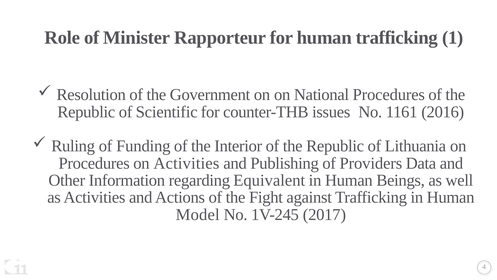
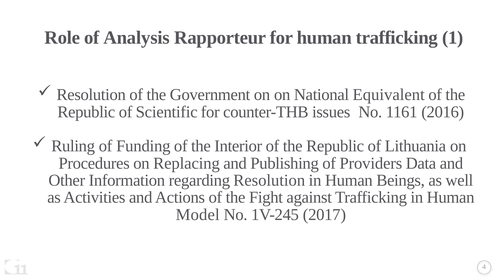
Minister: Minister -> Analysis (137, 38)
National Procedures: Procedures -> Equivalent (389, 95)
on Activities: Activities -> Replacing (187, 163)
regarding Equivalent: Equivalent -> Resolution (269, 180)
